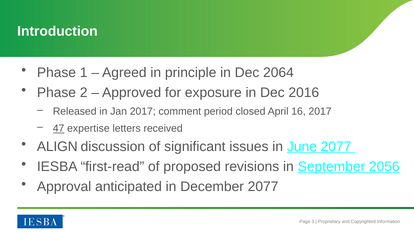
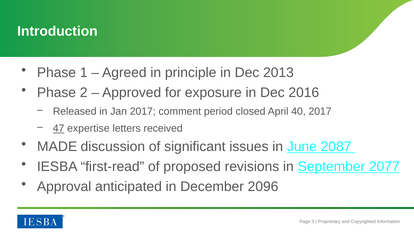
2064: 2064 -> 2013 (278, 73)
16: 16 -> 40 (299, 111)
ALIGN: ALIGN -> MADE (57, 146)
June 2077: 2077 -> 2087 (336, 146)
2056: 2056 -> 2077 (384, 167)
December 2077: 2077 -> 2096 (263, 187)
